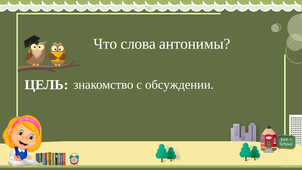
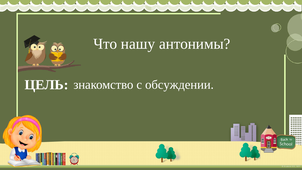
слова: слова -> нашу (138, 44)
